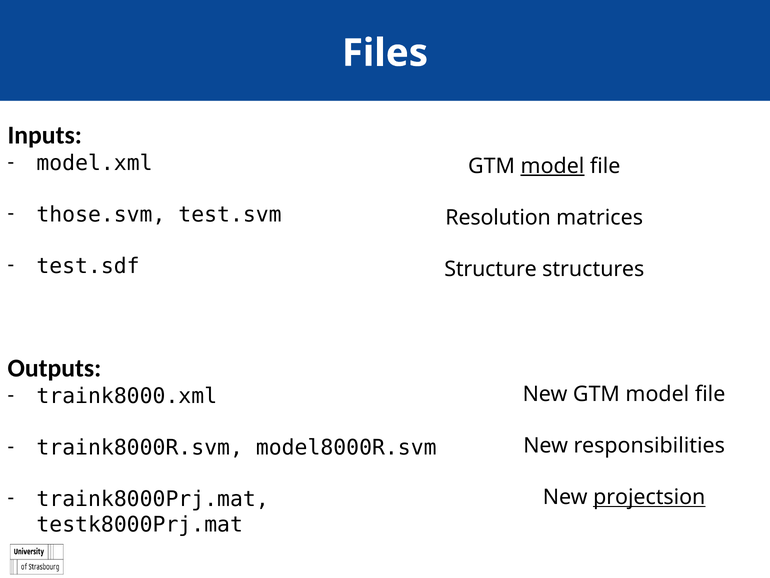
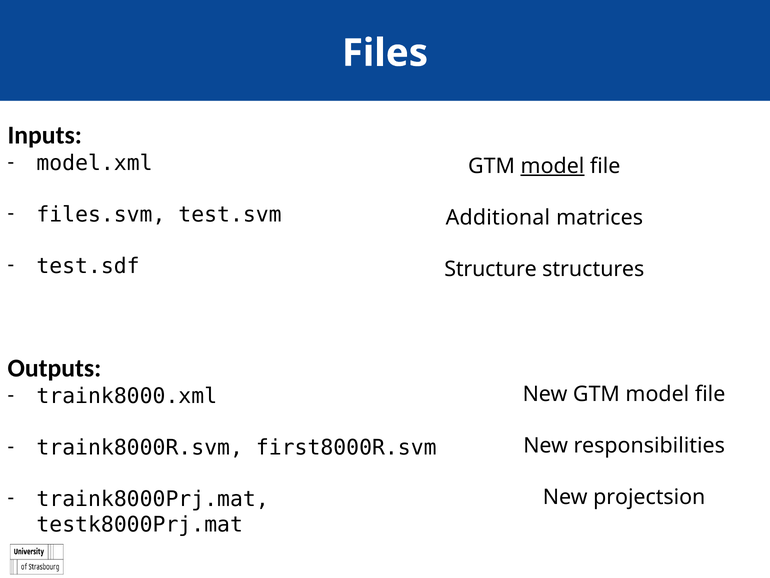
those.svm: those.svm -> files.svm (101, 214)
Resolution: Resolution -> Additional (498, 218)
model8000R.svm: model8000R.svm -> first8000R.svm (346, 447)
projectsion underline: present -> none (649, 497)
